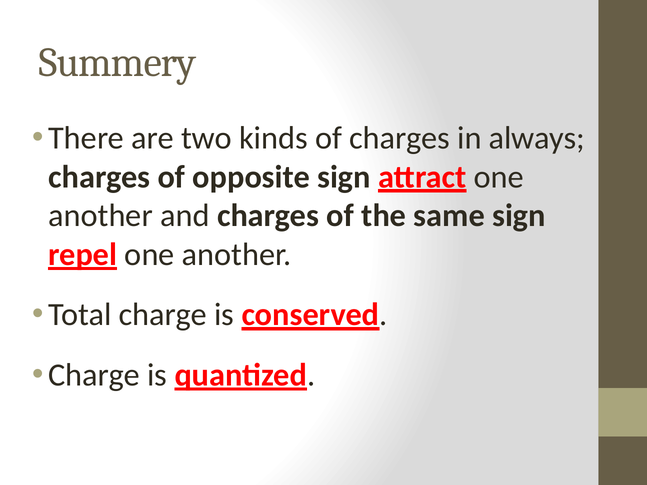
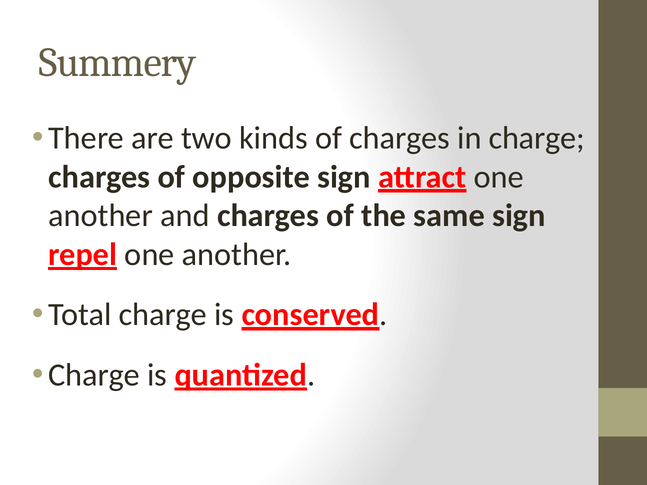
in always: always -> charge (537, 138)
